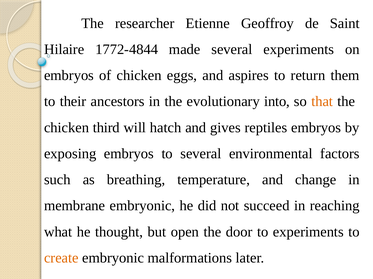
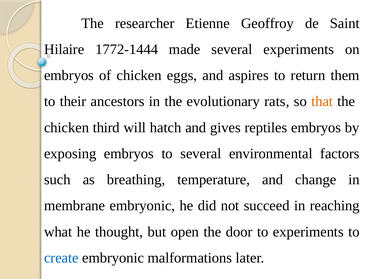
1772-4844: 1772-4844 -> 1772-1444 (127, 49)
into: into -> rats (277, 102)
create colour: orange -> blue (61, 258)
